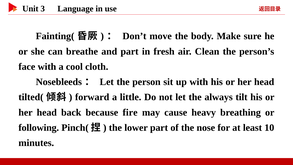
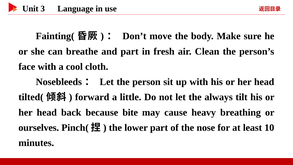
fire: fire -> bite (130, 112)
following: following -> ourselves (39, 128)
